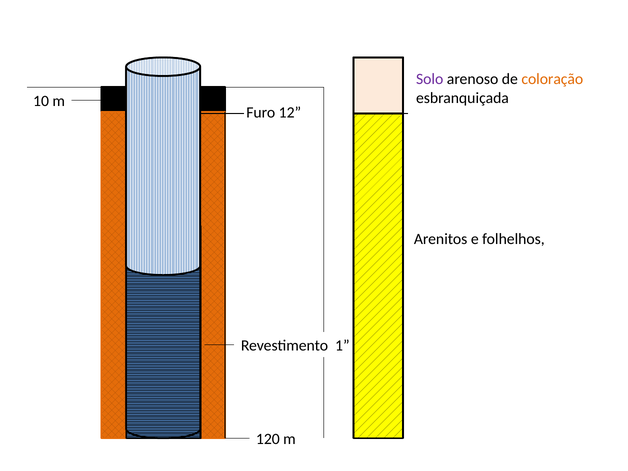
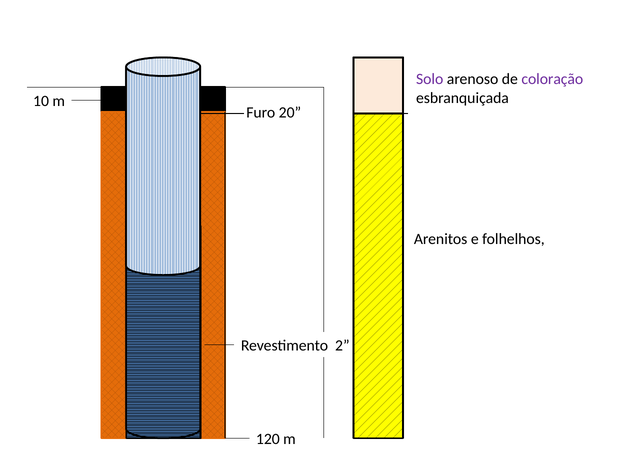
coloração colour: orange -> purple (552, 79)
12: 12 -> 20 (290, 113)
1: 1 -> 2 (342, 346)
